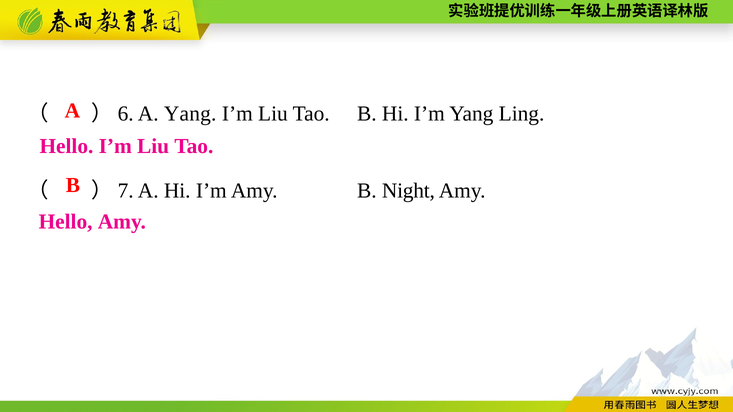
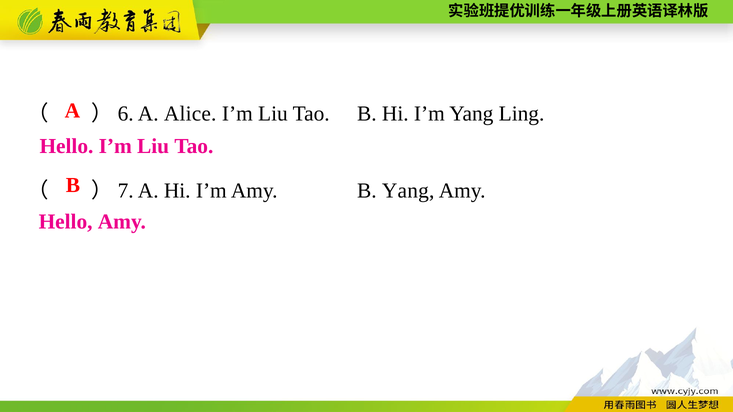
A Yang: Yang -> Alice (190, 114)
B Night: Night -> Yang (408, 191)
